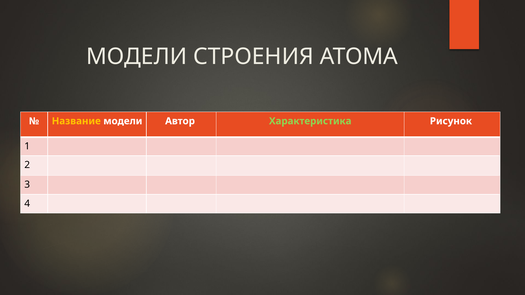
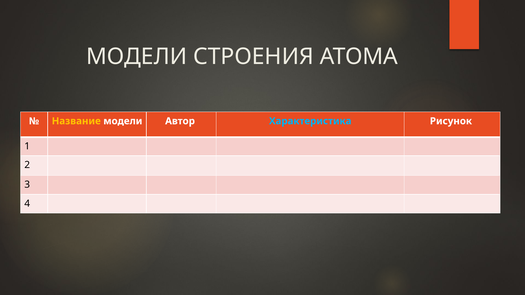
Характеристика colour: light green -> light blue (310, 121)
